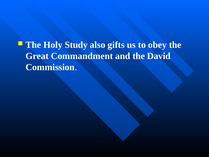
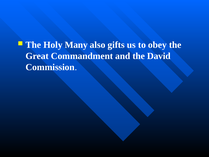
Study: Study -> Many (76, 45)
